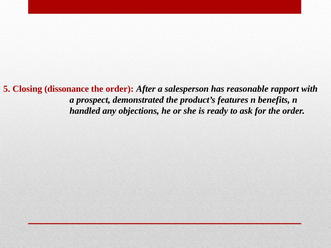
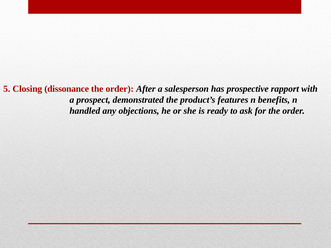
reasonable: reasonable -> prospective (248, 89)
